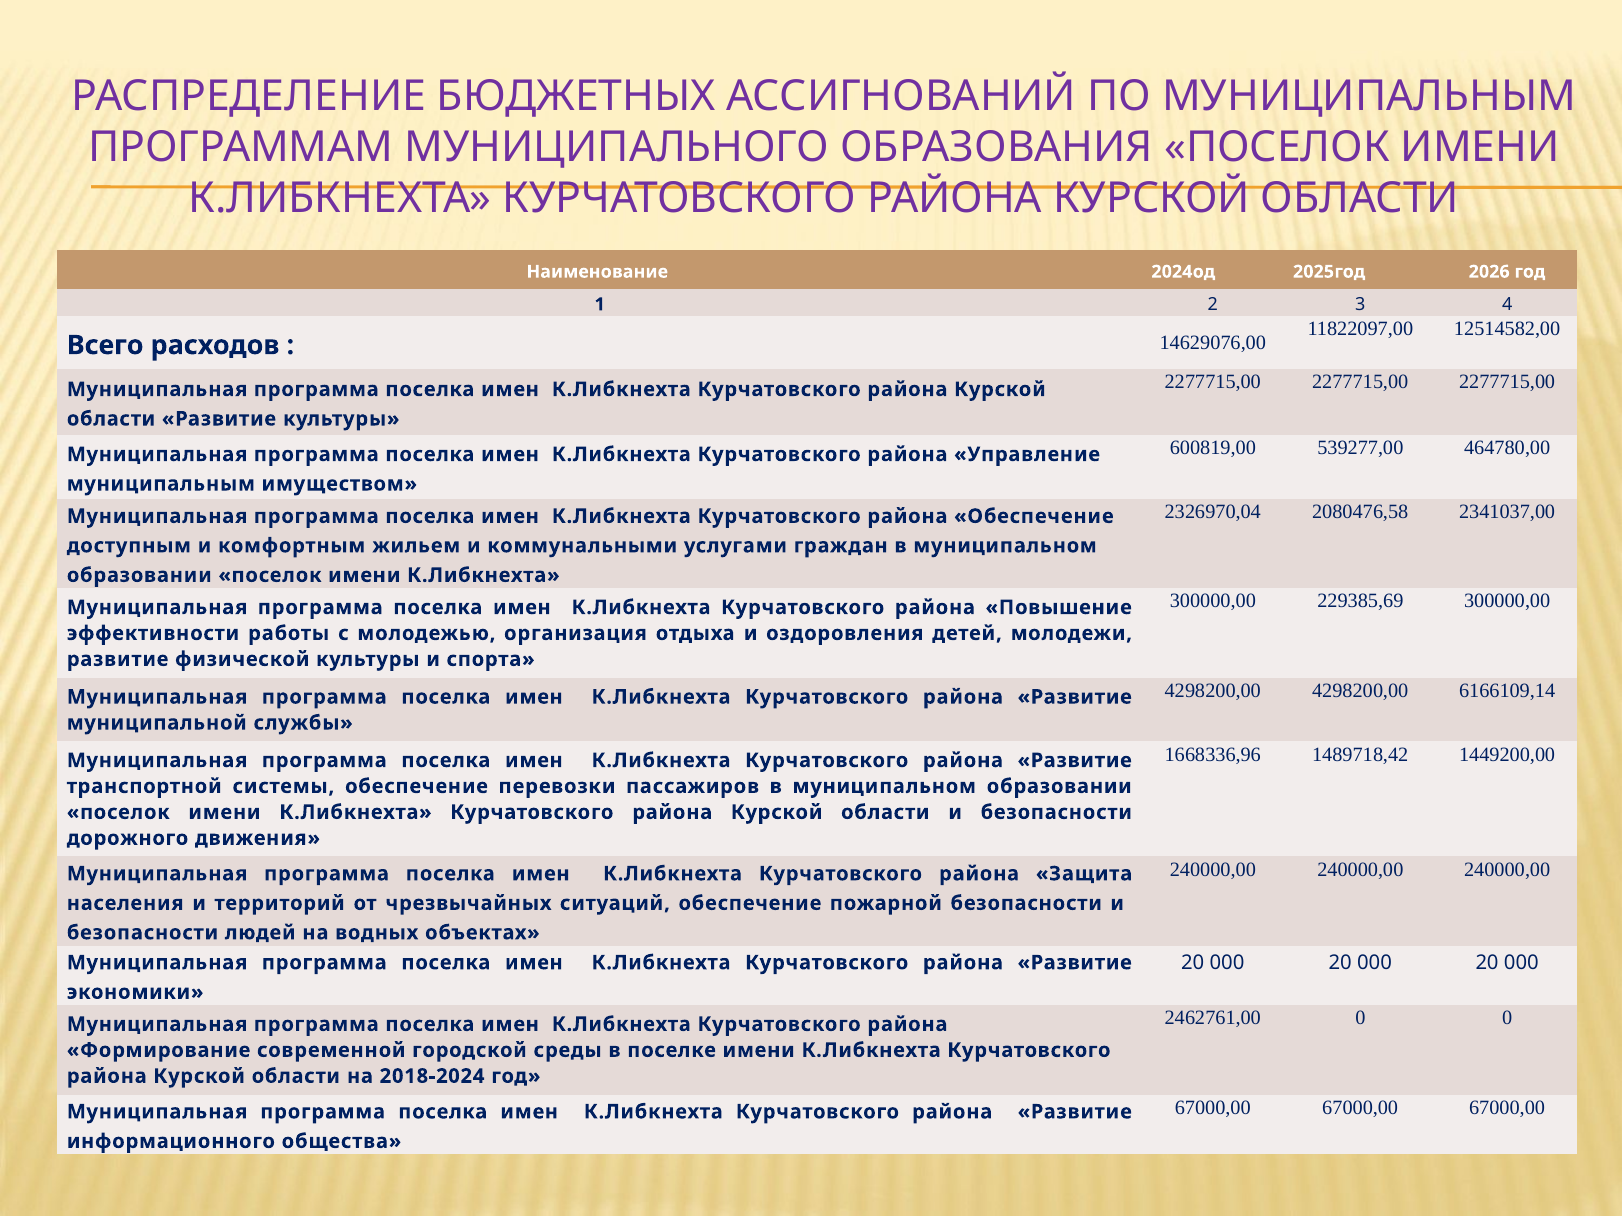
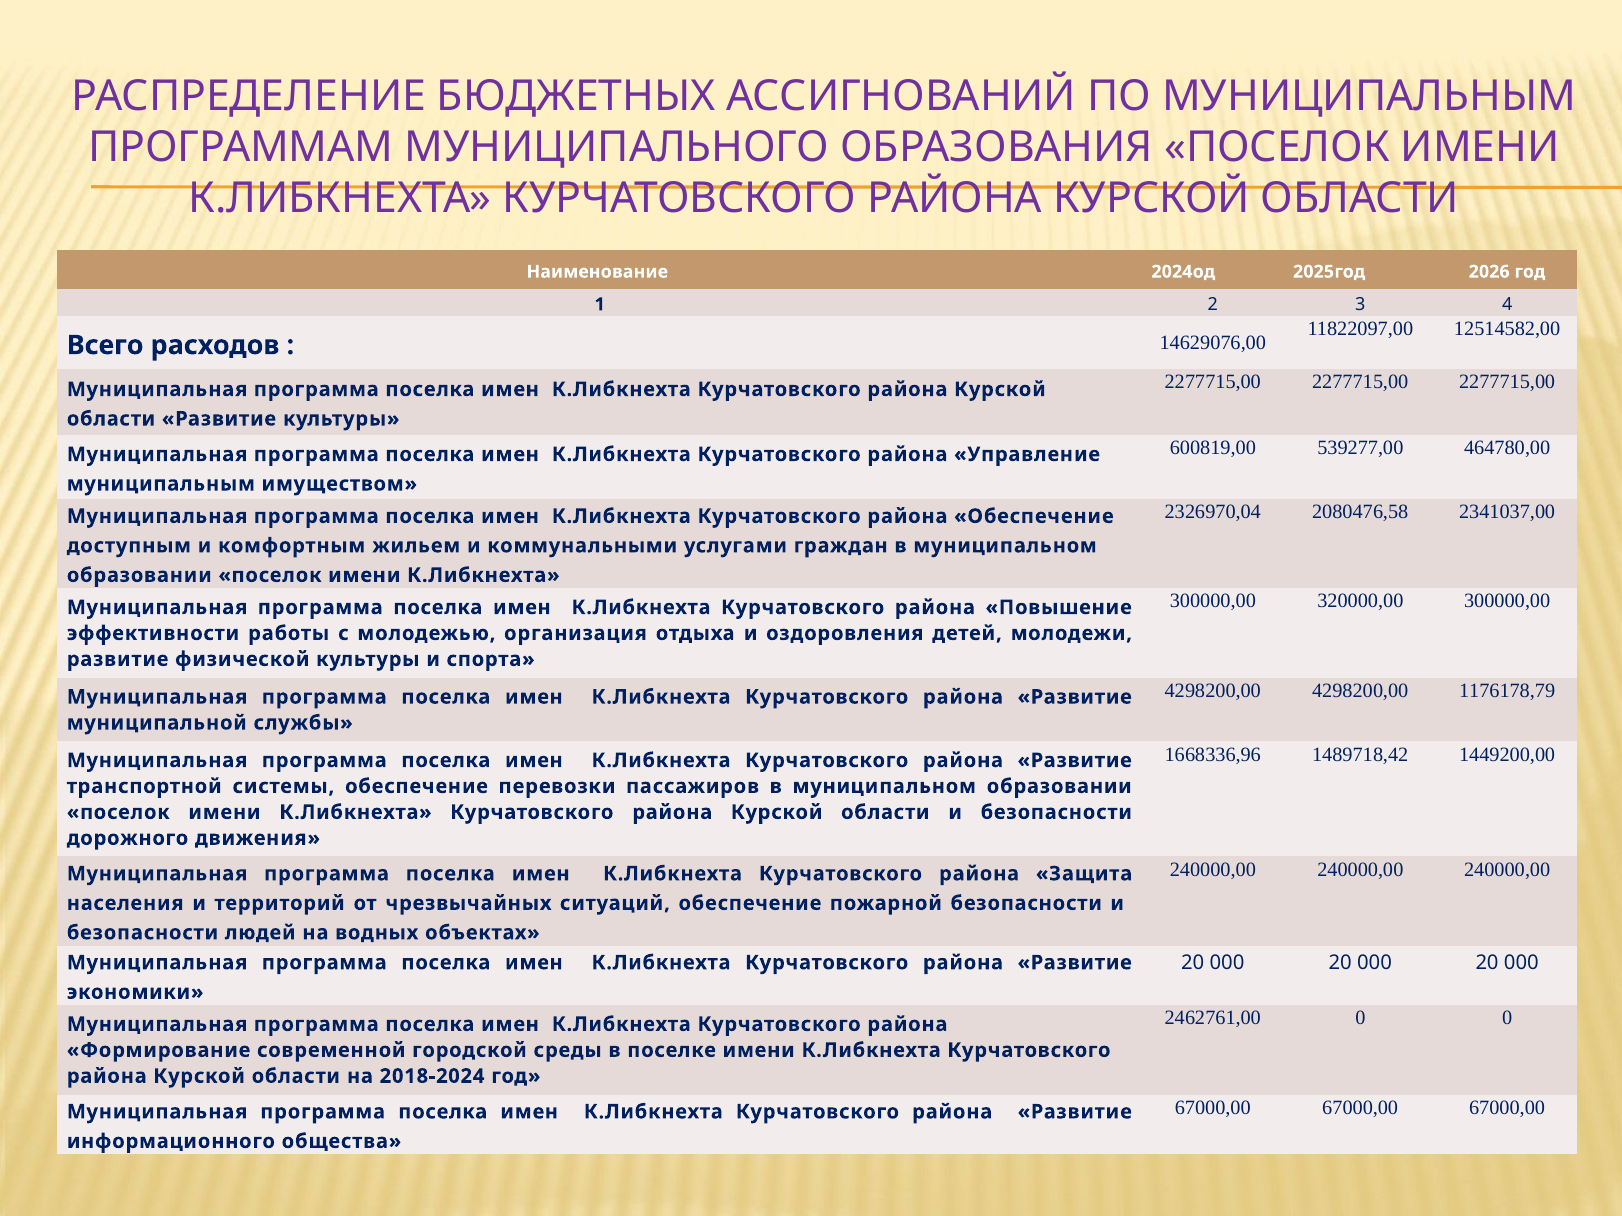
229385,69: 229385,69 -> 320000,00 (1360, 601)
6166109,14: 6166109,14 -> 1176178,79 (1507, 691)
